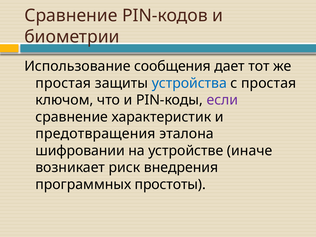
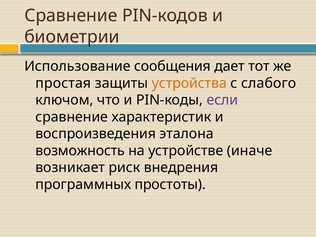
устройства colour: blue -> orange (189, 83)
с простая: простая -> слабого (269, 83)
предотвращения: предотвращения -> воспроизведения (96, 134)
шифровании: шифровании -> возможность (80, 151)
